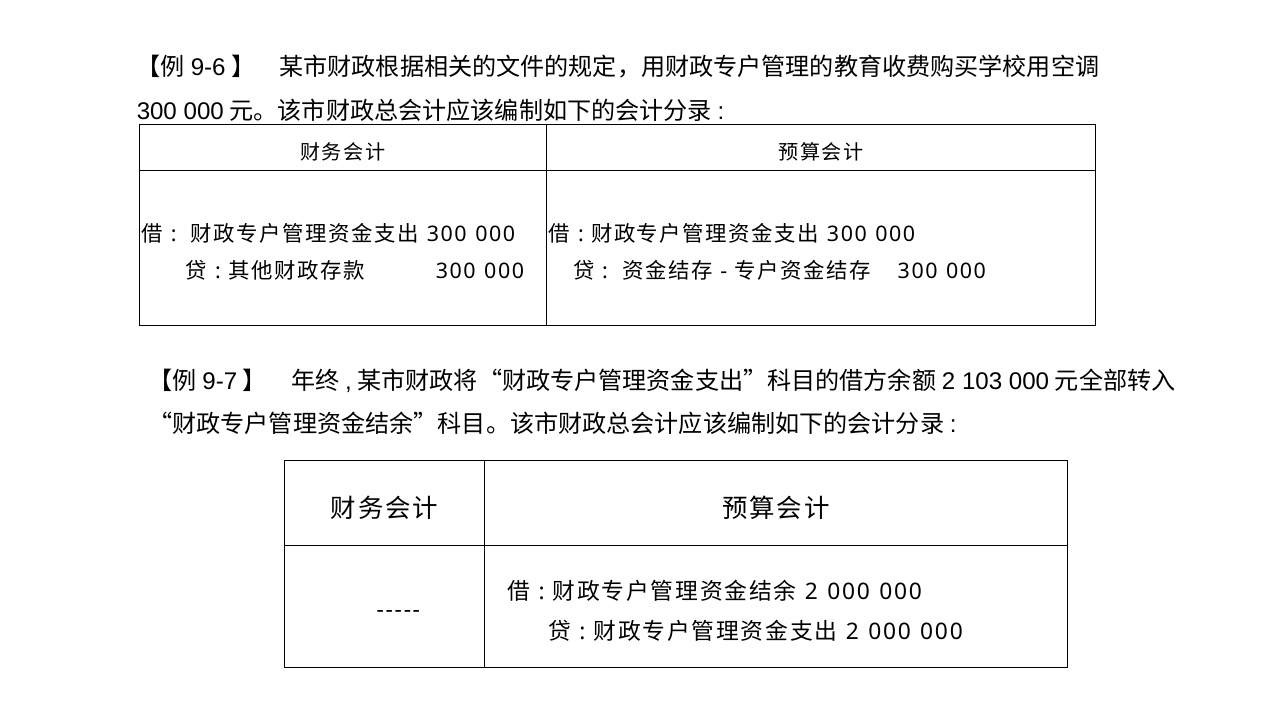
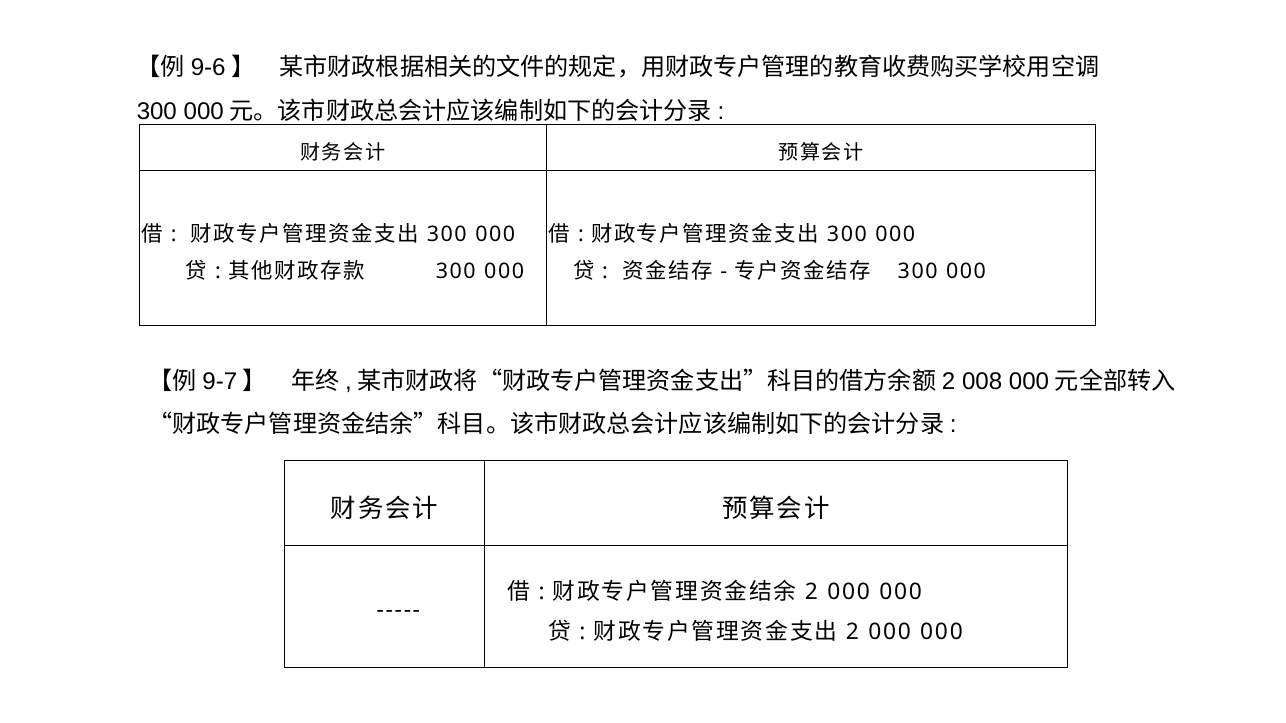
103: 103 -> 008 (982, 382)
